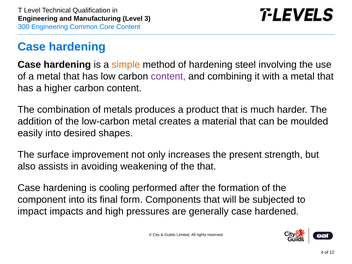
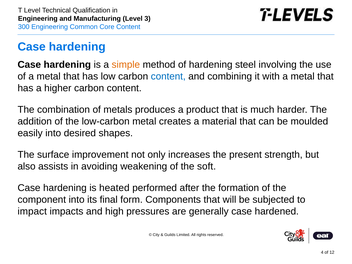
content colour: purple -> blue (168, 76)
the that: that -> soft (207, 166)
cooling: cooling -> heated (114, 188)
